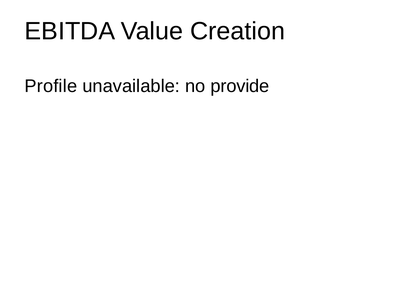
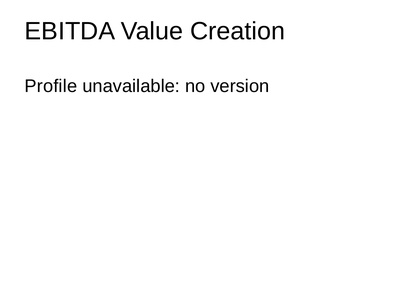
provide: provide -> version (240, 86)
